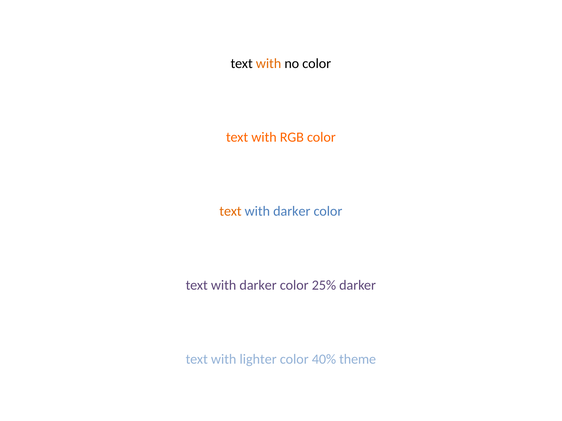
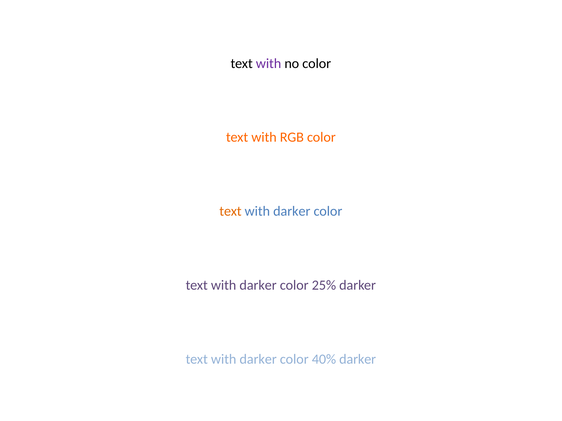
with colour: orange -> purple (269, 63)
lighter: lighter -> darker (258, 360)
40% theme: theme -> darker (358, 360)
